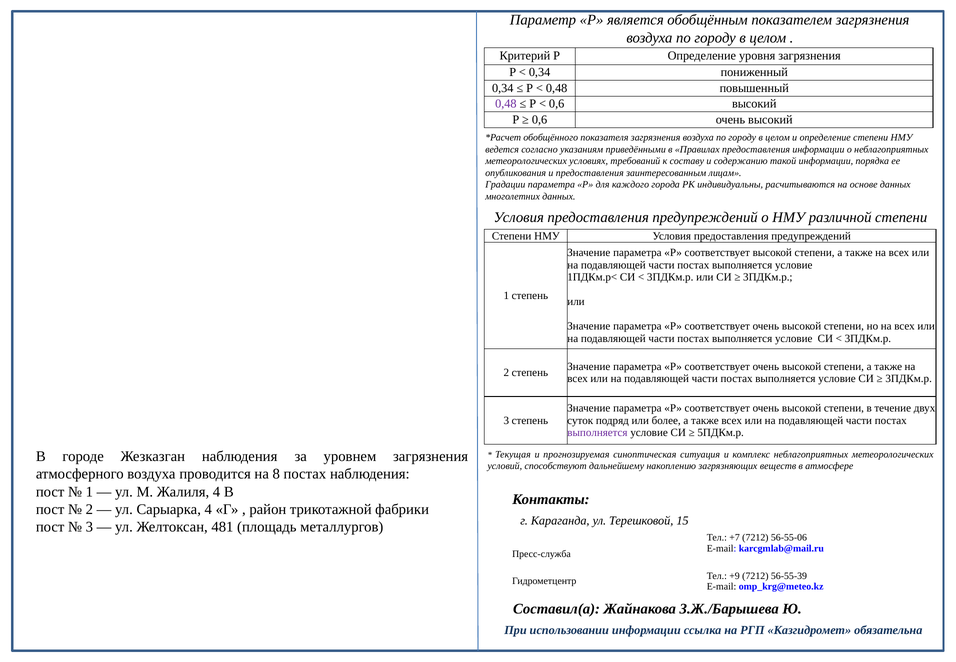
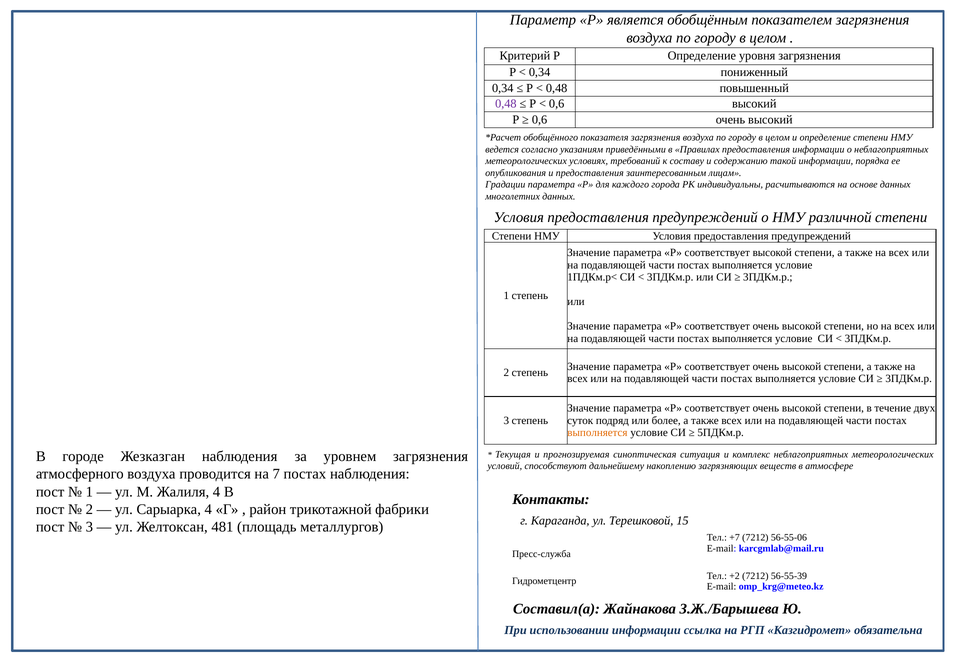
выполняется colour: purple -> orange (597, 433)
8: 8 -> 7 (276, 474)
+9: +9 -> +2 (735, 576)
